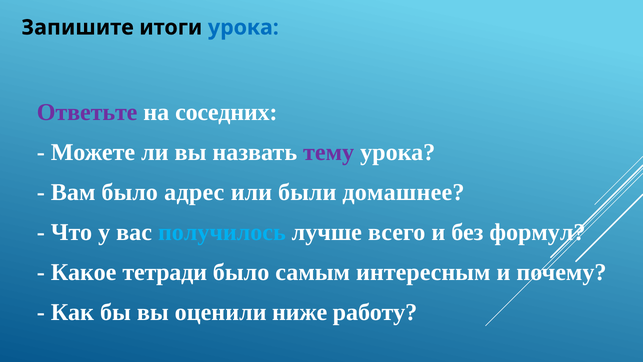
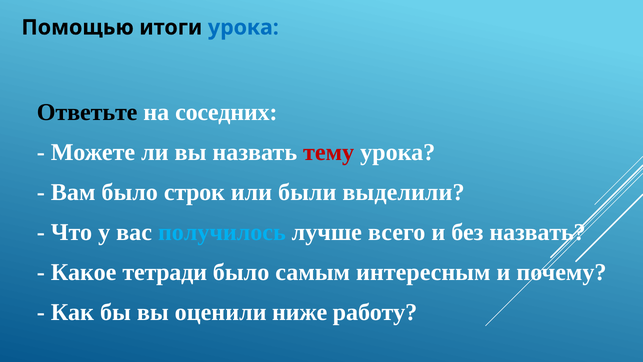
Запишите: Запишите -> Помощью (78, 27)
Ответьте colour: purple -> black (87, 112)
тему colour: purple -> red (329, 152)
адрес: адрес -> строк (194, 192)
домашнее: домашнее -> выделили (404, 192)
без формул: формул -> назвать (537, 232)
